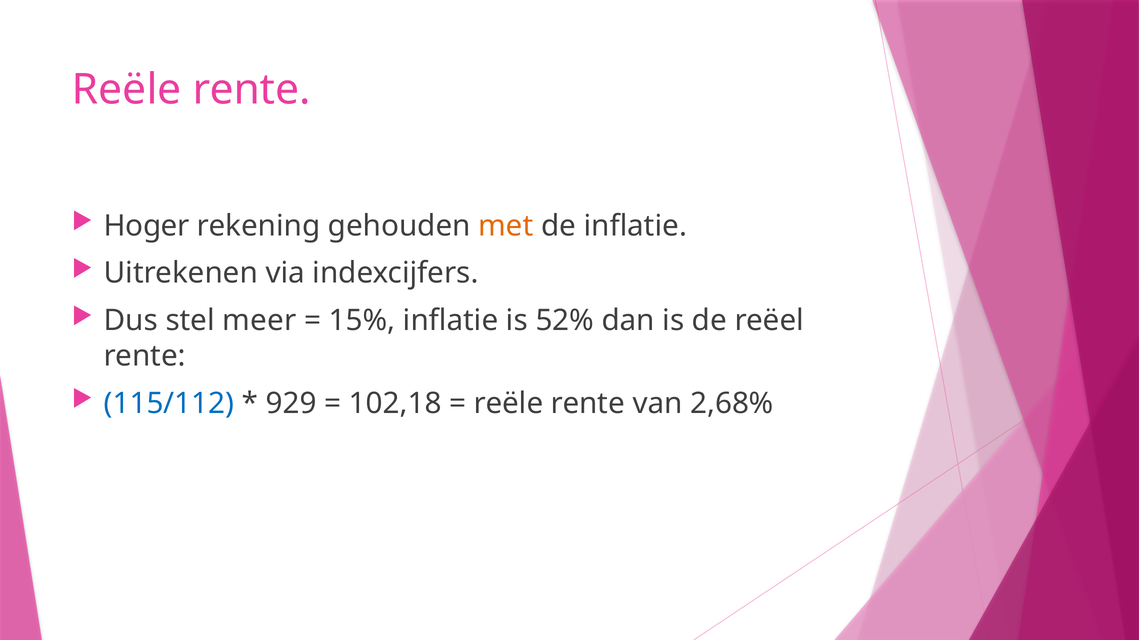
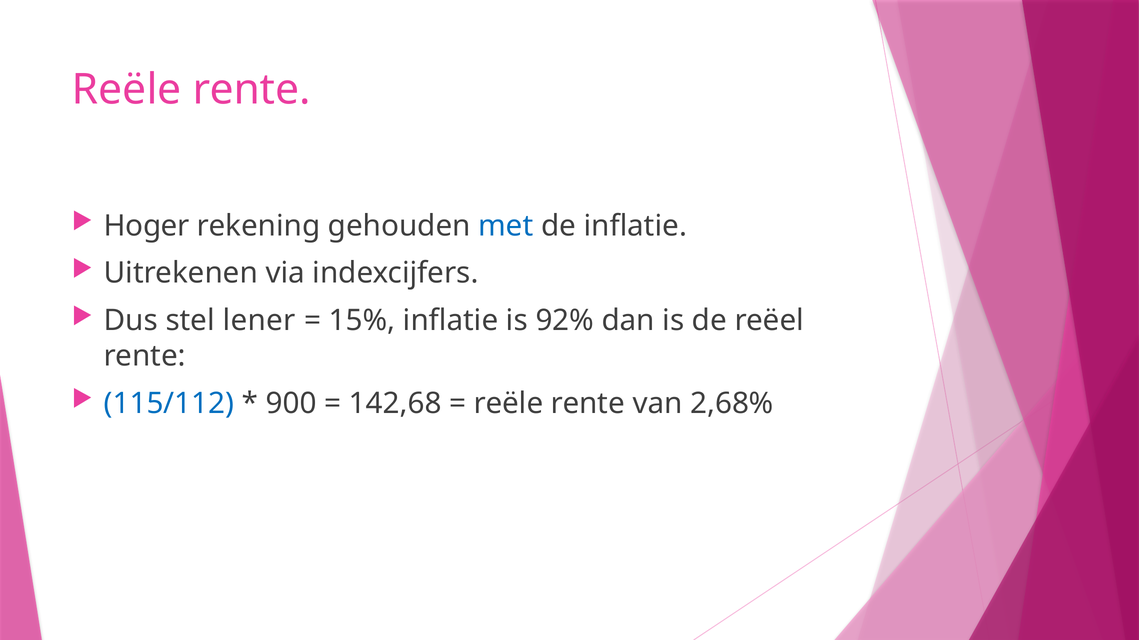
met colour: orange -> blue (506, 226)
meer: meer -> lener (259, 321)
52%: 52% -> 92% (565, 321)
929: 929 -> 900 (291, 404)
102,18: 102,18 -> 142,68 (395, 404)
